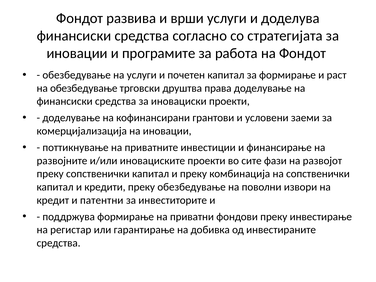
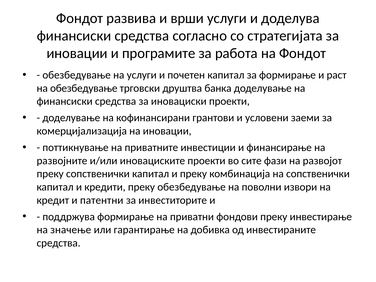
права: права -> банка (218, 88)
регистар: регистар -> значење (71, 230)
